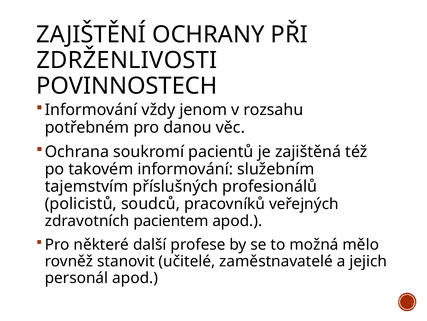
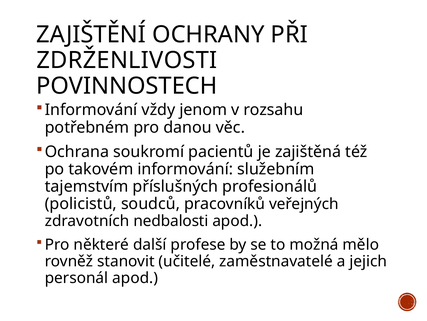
pacientem: pacientem -> nedbalosti (171, 220)
